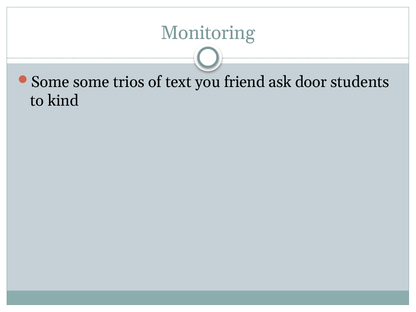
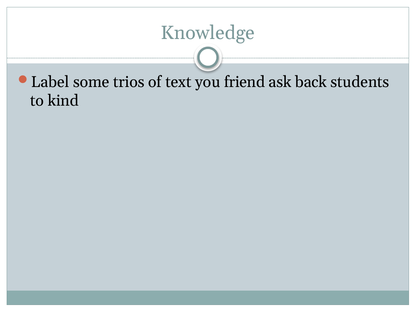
Monitoring: Monitoring -> Knowledge (208, 33)
Some: Some -> Label (50, 82)
door: door -> back (311, 82)
